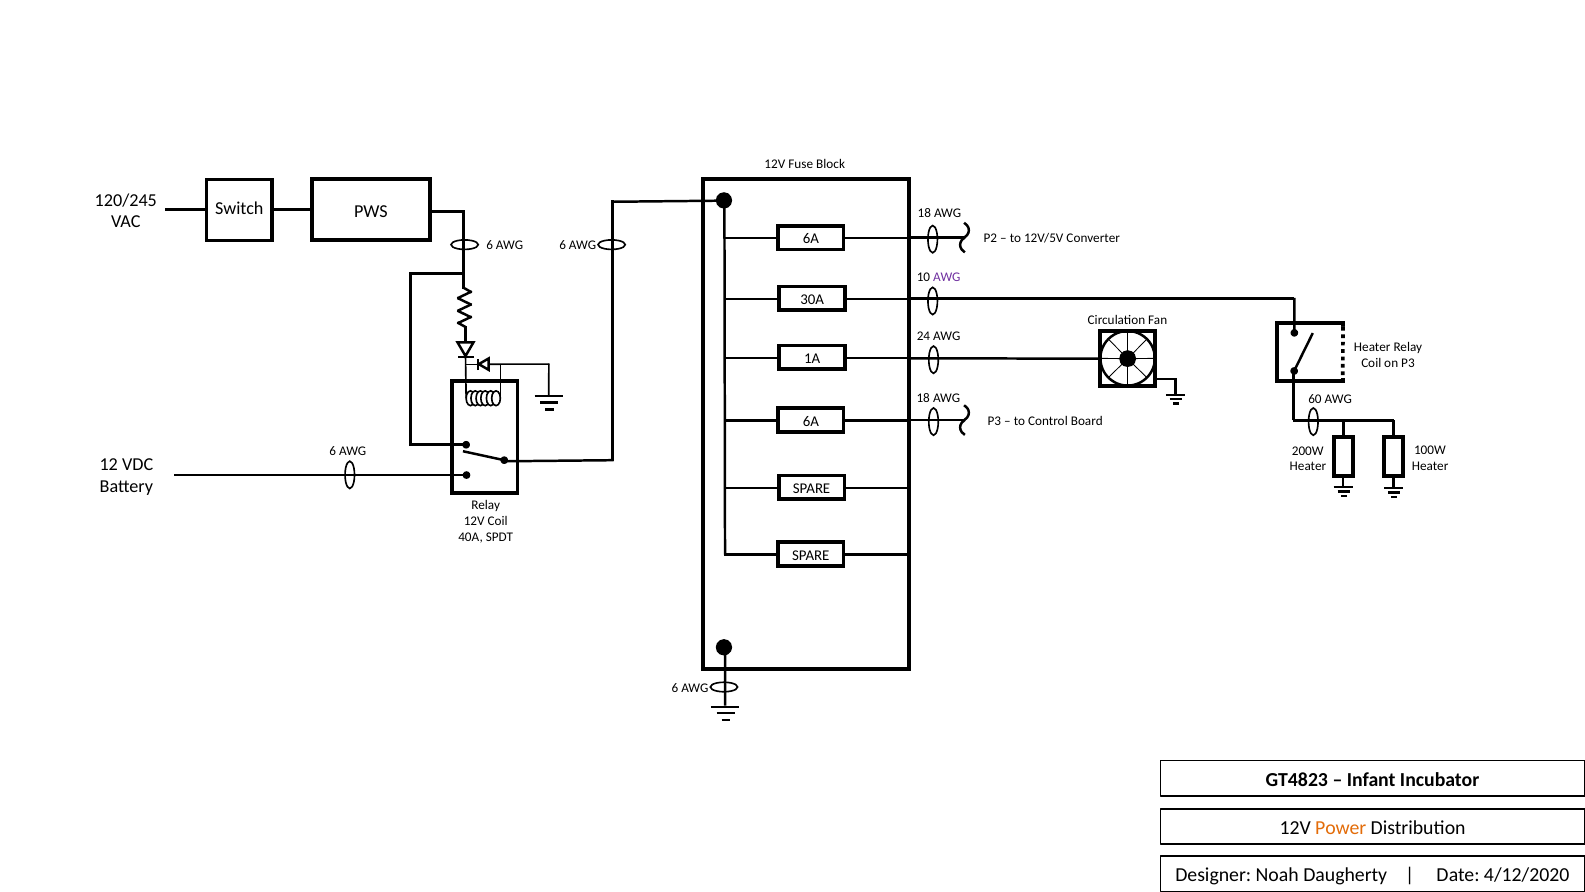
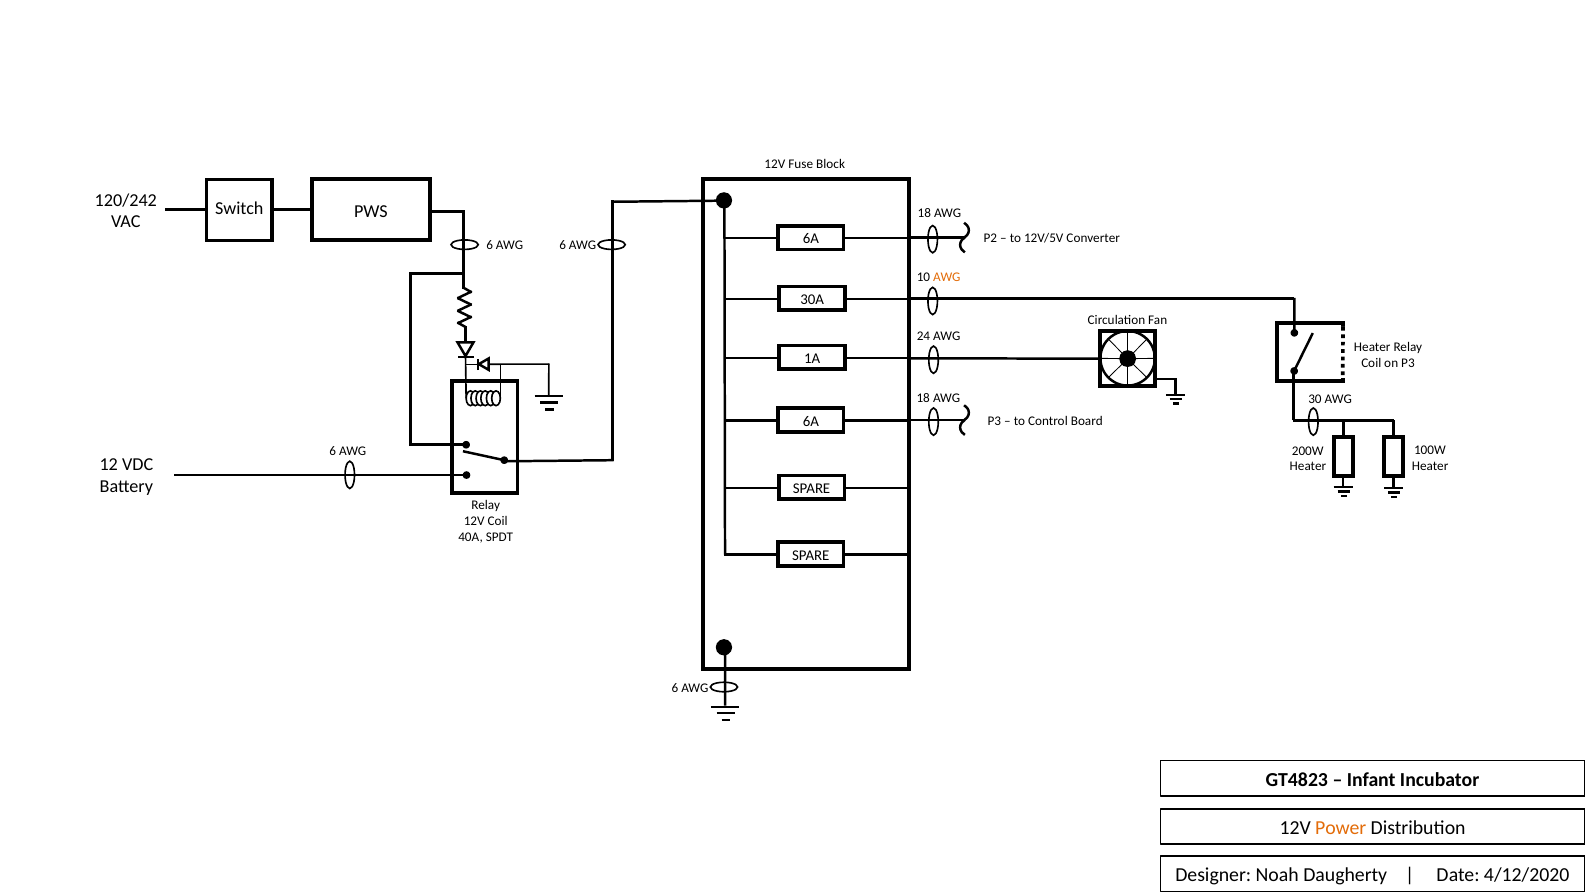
120/245: 120/245 -> 120/242 (126, 200)
AWG colour: purple -> orange (947, 277)
60: 60 -> 30 (1315, 399)
